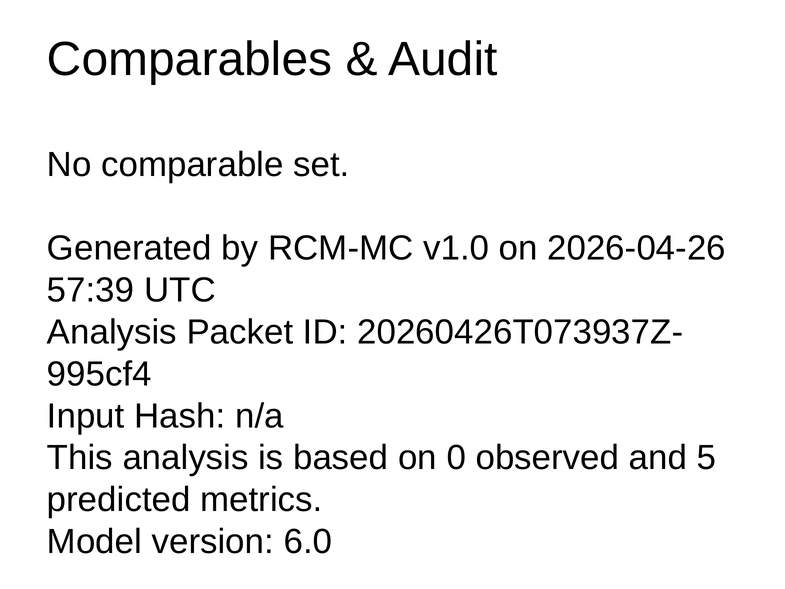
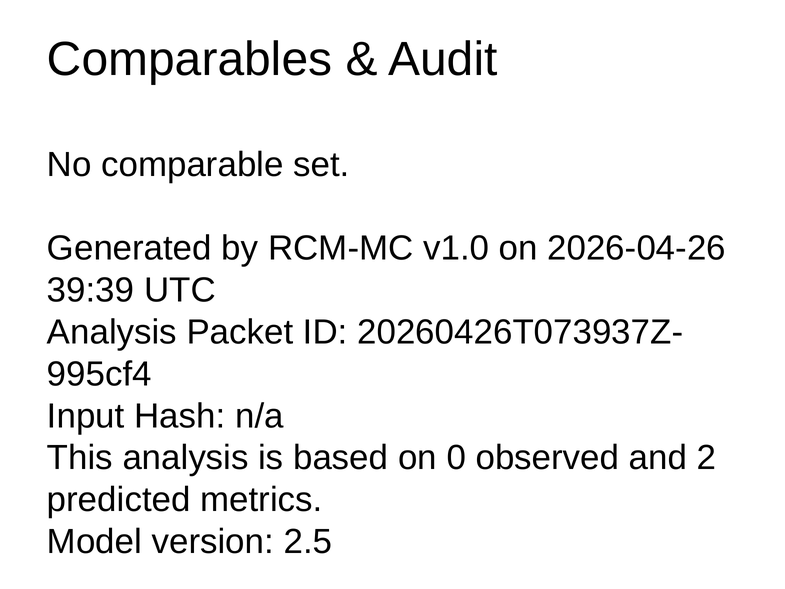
57:39: 57:39 -> 39:39 (91, 290)
5: 5 -> 2 (707, 458)
6.0: 6.0 -> 2.5 (308, 542)
